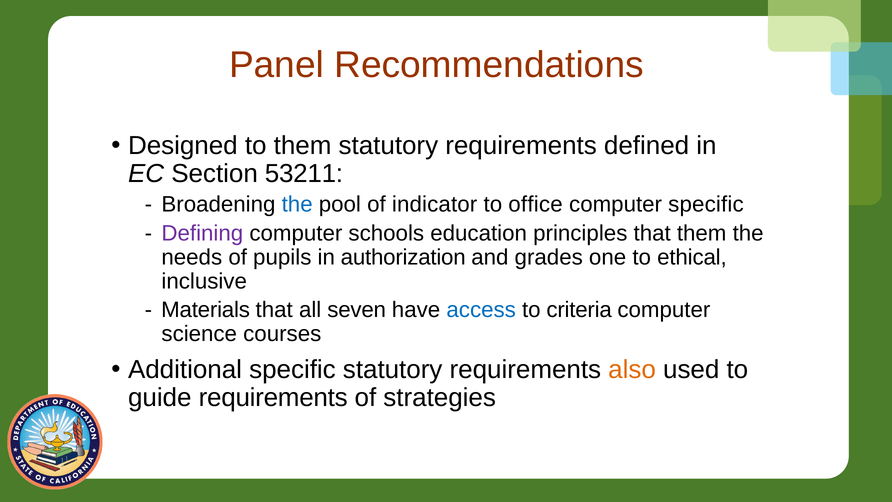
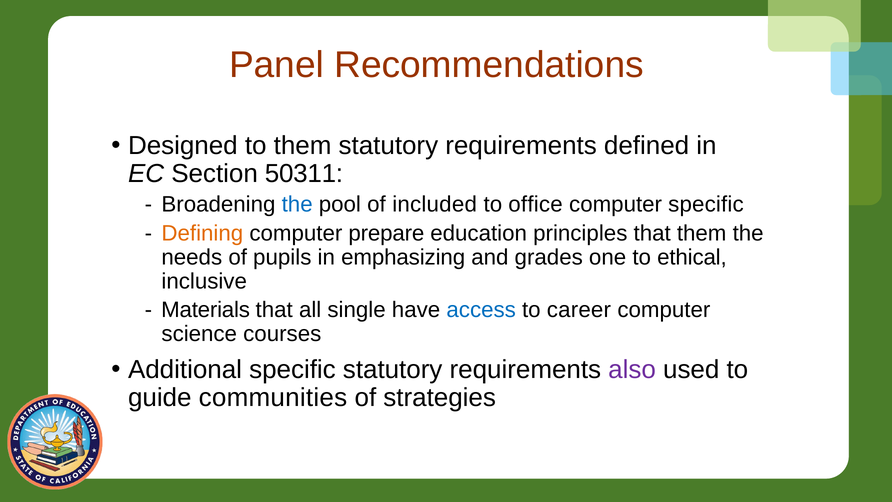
53211: 53211 -> 50311 (304, 174)
indicator: indicator -> included (435, 204)
Defining colour: purple -> orange (202, 233)
schools: schools -> prepare (386, 233)
authorization: authorization -> emphasizing (403, 257)
seven: seven -> single (357, 310)
criteria: criteria -> career (579, 310)
also colour: orange -> purple (632, 369)
guide requirements: requirements -> communities (273, 397)
